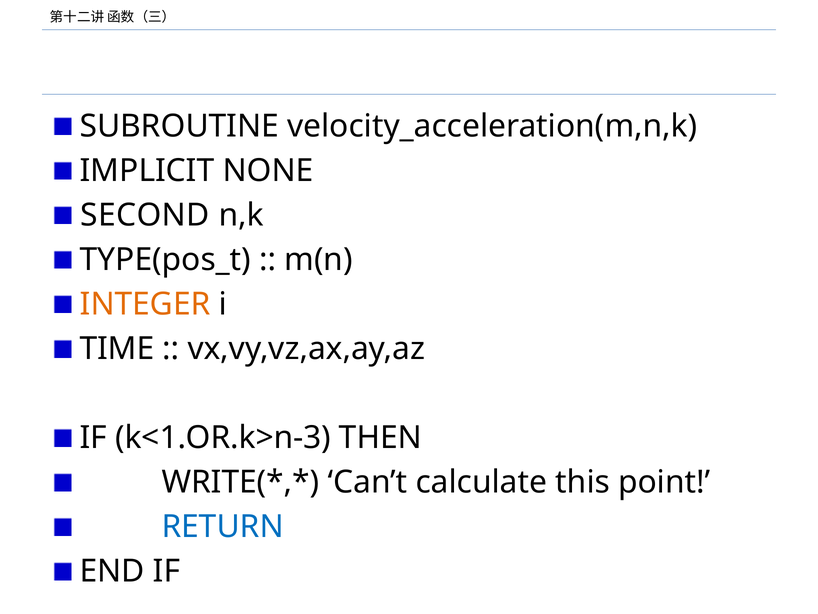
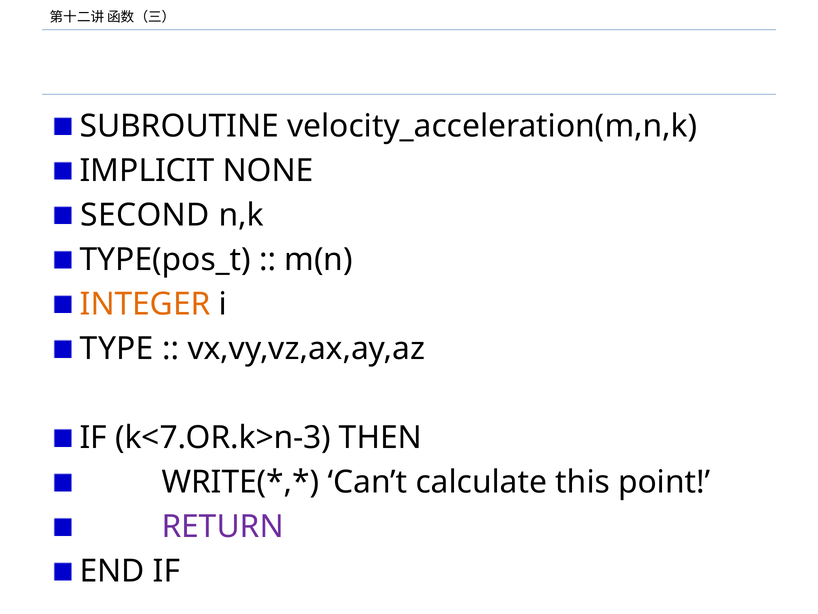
TIME: TIME -> TYPE (117, 348)
k<1.OR.k>n-3: k<1.OR.k>n-3 -> k<7.OR.k>n-3 (223, 437)
RETURN colour: blue -> purple (223, 526)
